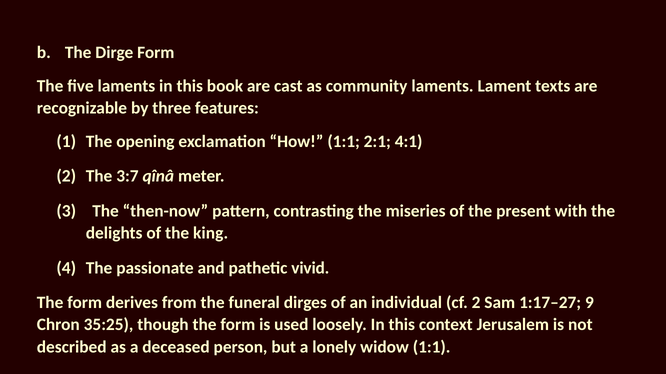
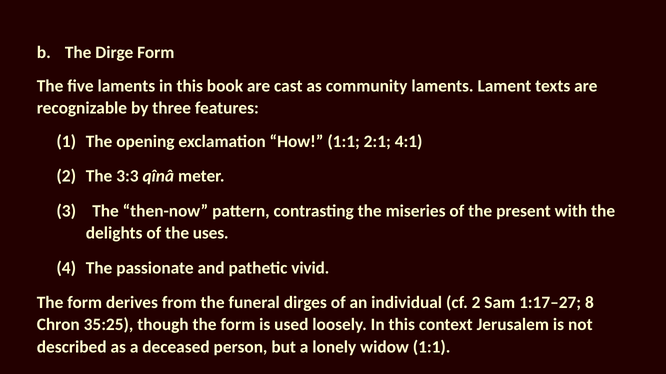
3:7: 3:7 -> 3:3 (127, 176)
king: king -> uses (211, 234)
9: 9 -> 8 (589, 303)
